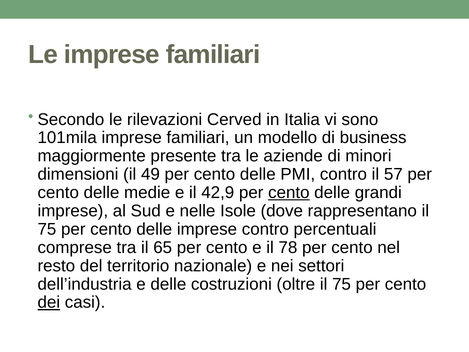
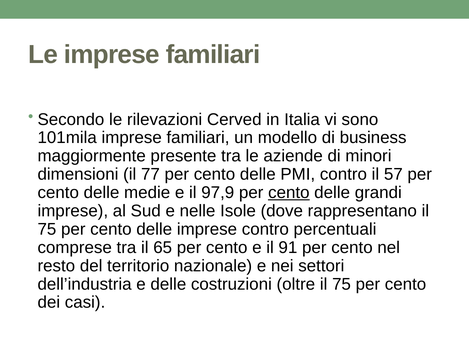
49: 49 -> 77 (150, 174)
42,9: 42,9 -> 97,9 (218, 192)
78: 78 -> 91 (288, 247)
dei underline: present -> none (49, 302)
